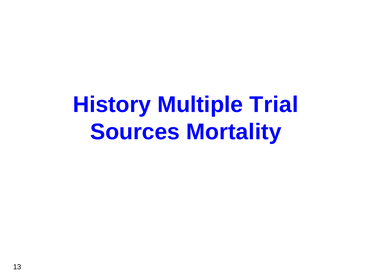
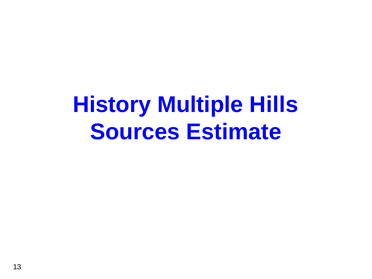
Trial: Trial -> Hills (274, 105)
Mortality: Mortality -> Estimate (234, 132)
